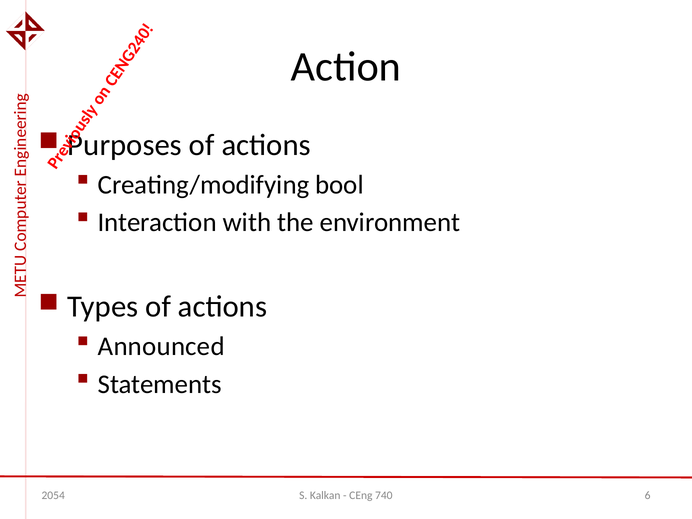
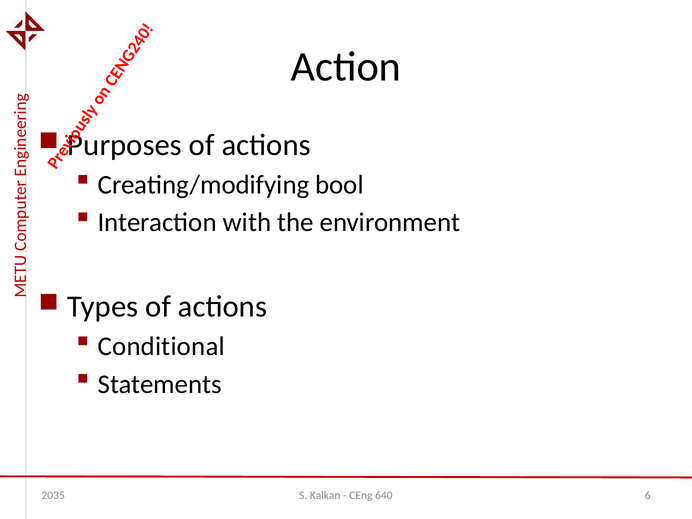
Announced: Announced -> Conditional (161, 346)
2054: 2054 -> 2035 (53, 496)
740: 740 -> 640 (384, 496)
